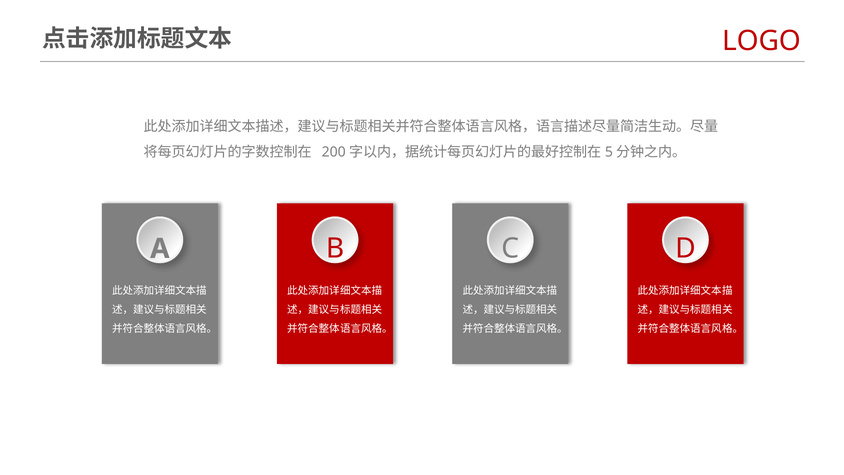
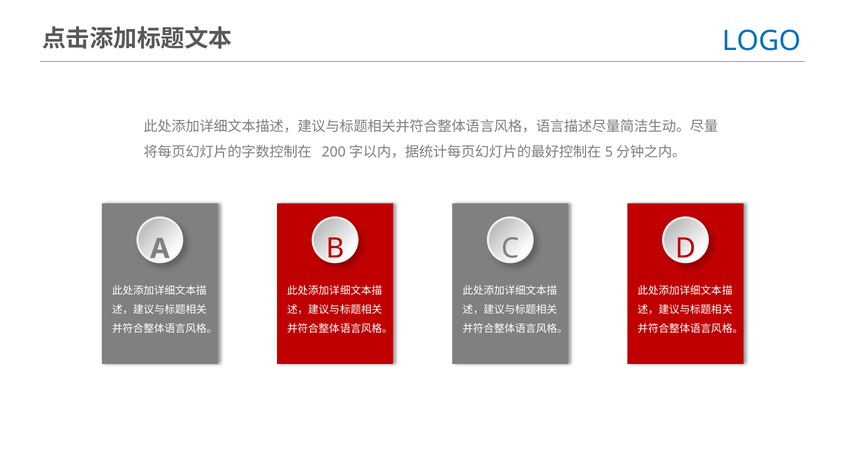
LOGO colour: red -> blue (761, 41)
